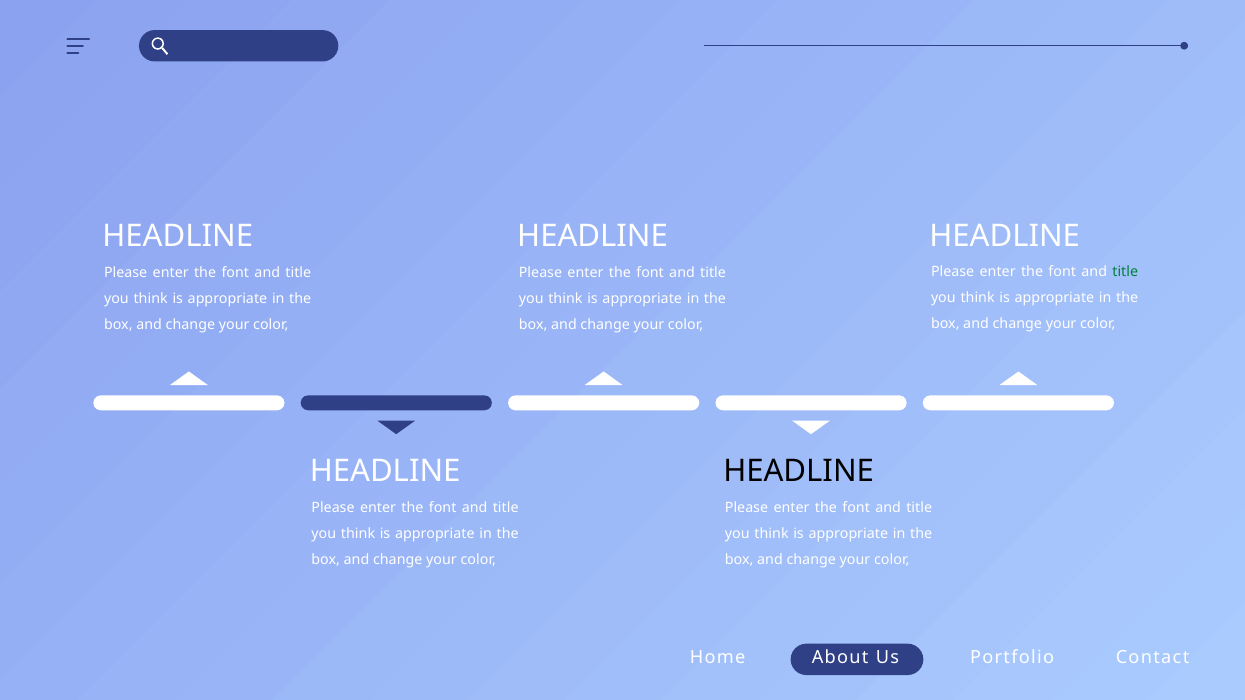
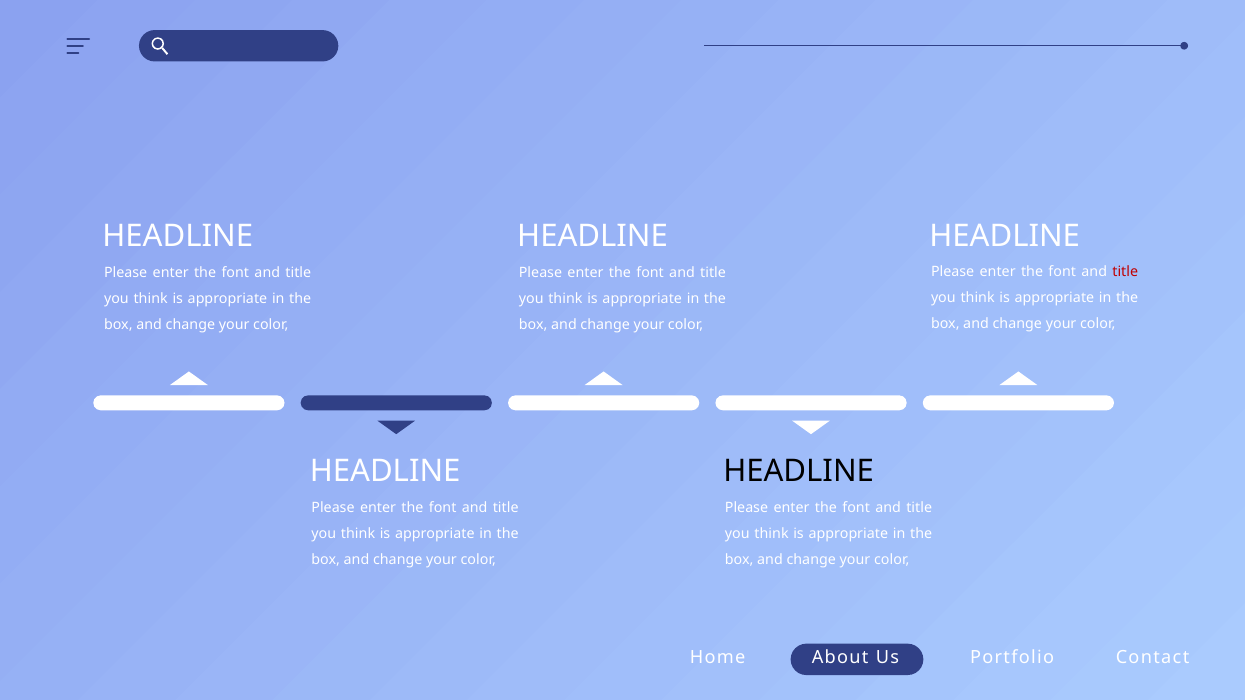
title colour: green -> red (1125, 272)
